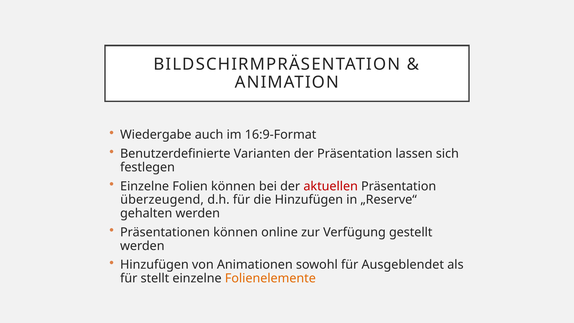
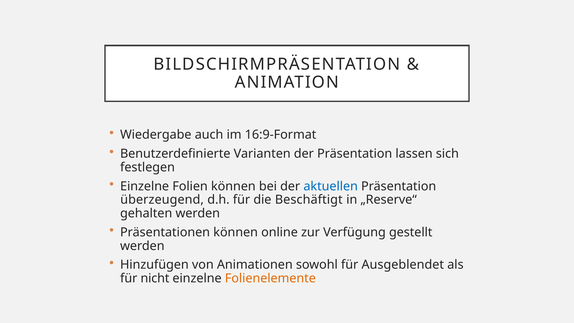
aktuellen colour: red -> blue (331, 186)
die Hinzufügen: Hinzufügen -> Beschäftigt (309, 200)
stellt: stellt -> nicht (155, 278)
